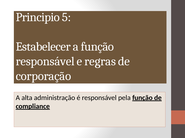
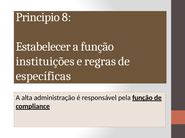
5: 5 -> 8 (67, 17)
responsável: responsável -> instituições (45, 62)
corporação: corporação -> específicas (43, 76)
